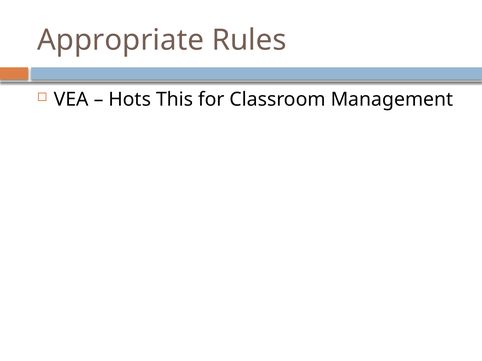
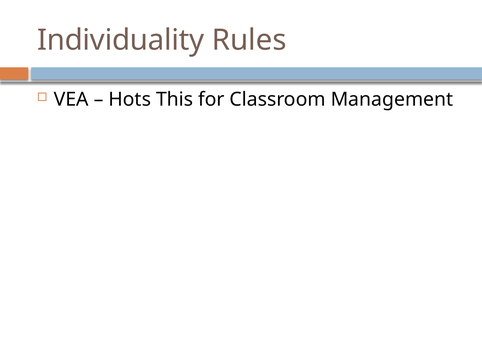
Appropriate: Appropriate -> Individuality (121, 40)
